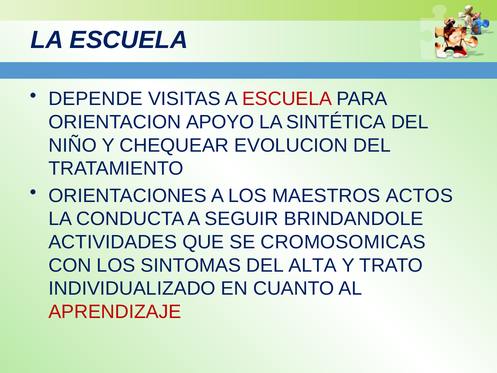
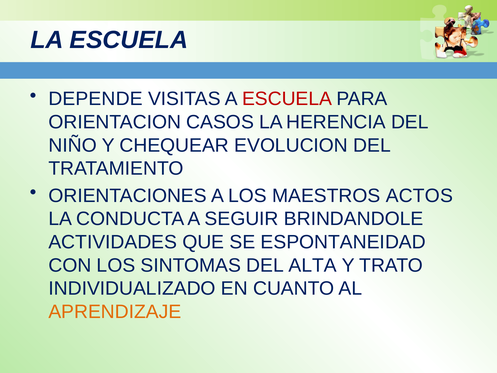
APOYO: APOYO -> CASOS (220, 122)
SINTÉTICA: SINTÉTICA -> HERENCIA (336, 122)
CROMOSOMICAS: CROMOSOMICAS -> ESPONTANEIDAD (343, 242)
APRENDIZAJE colour: red -> orange (115, 312)
